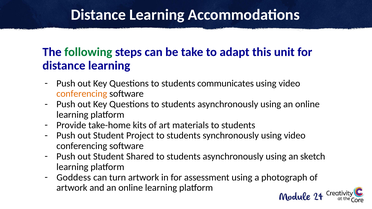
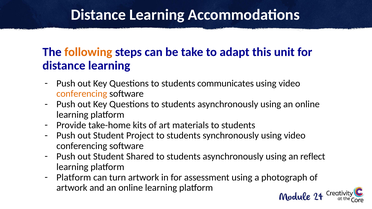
following colour: green -> orange (88, 52)
sketch: sketch -> reflect (313, 157)
Goddess: Goddess -> Platform (74, 178)
